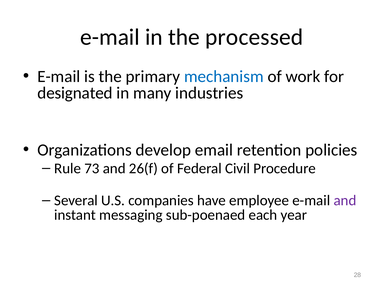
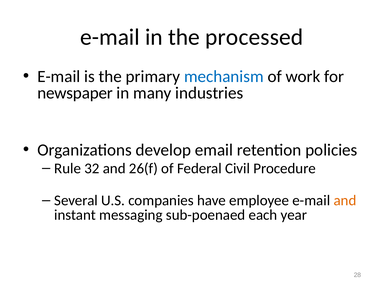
designated: designated -> newspaper (75, 93)
73: 73 -> 32 (92, 168)
and colour: purple -> orange (345, 201)
